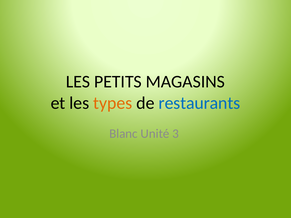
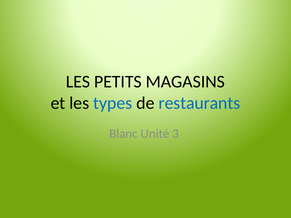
types colour: orange -> blue (113, 103)
